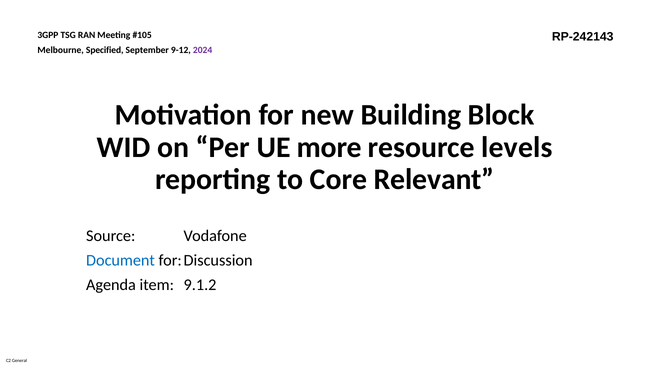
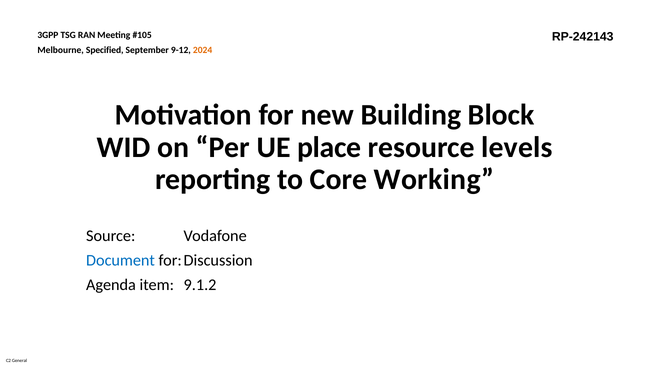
2024 colour: purple -> orange (203, 50)
more: more -> place (329, 147)
Relevant: Relevant -> Working (434, 179)
